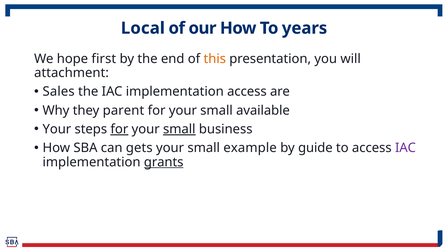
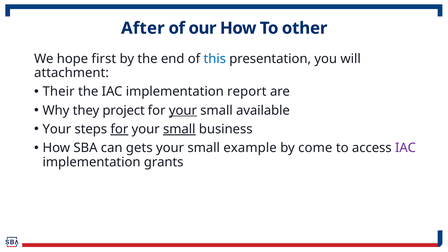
Local: Local -> After (143, 28)
years: years -> other (305, 28)
this colour: orange -> blue (215, 59)
Sales: Sales -> Their (59, 92)
implementation access: access -> report (247, 92)
parent: parent -> project (124, 110)
your underline: none -> present (183, 110)
guide: guide -> come (315, 148)
grants underline: present -> none (164, 162)
